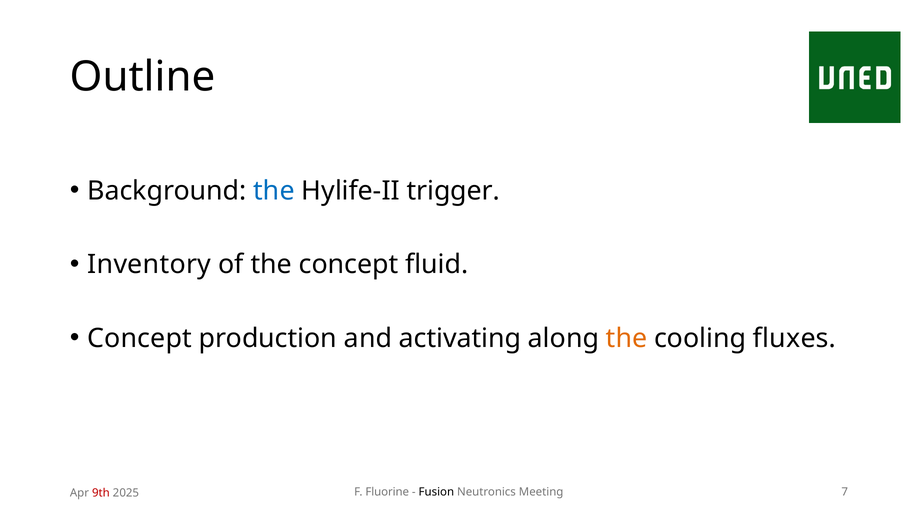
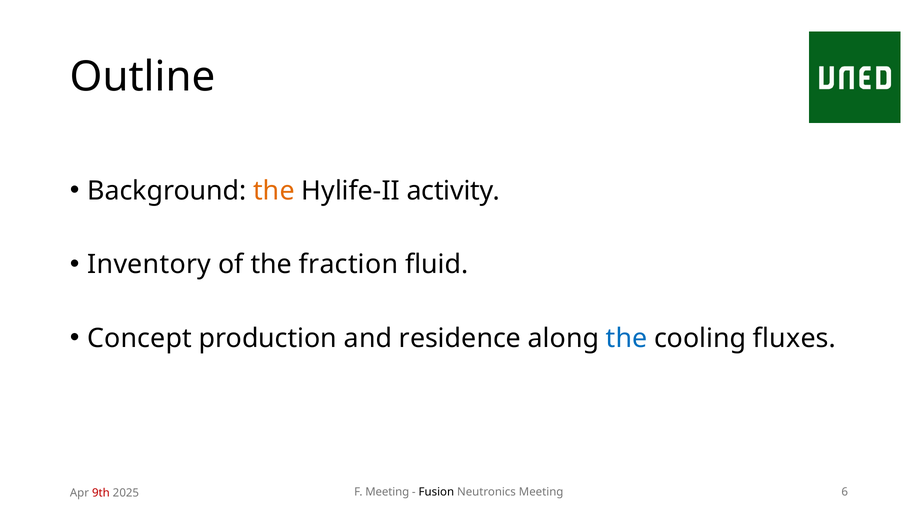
the colour: blue -> orange (274, 191)
trigger: trigger -> activity (453, 191)
the concept: concept -> fraction (348, 265)
activating: activating -> residence (460, 339)
the colour: orange -> blue (627, 339)
F Fluorine: Fluorine -> Meeting (387, 492)
7: 7 -> 6 (845, 492)
